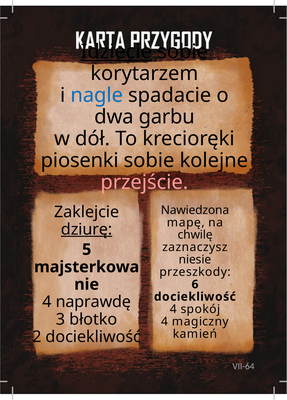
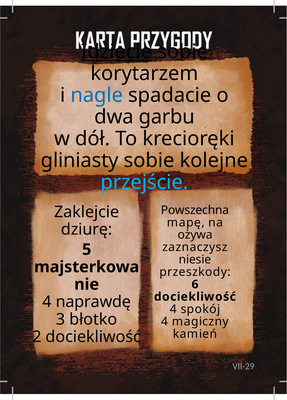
piosenki: piosenki -> gliniasty (80, 160)
przejście colour: pink -> light blue (144, 182)
Nawiedzona: Nawiedzona -> Powszechna (195, 210)
dziurę underline: present -> none (87, 229)
chwilę: chwilę -> ożywa (195, 235)
VII-64: VII-64 -> VII-29 (243, 366)
